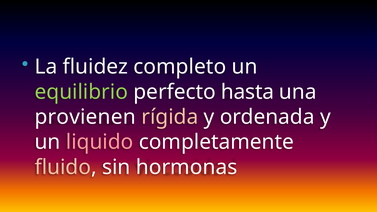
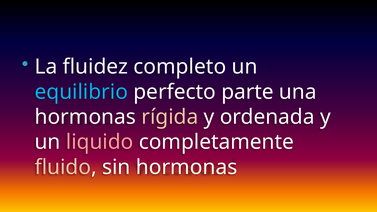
equilibrio colour: light green -> light blue (81, 92)
hasta: hasta -> parte (247, 92)
provienen: provienen -> hormonas (85, 117)
